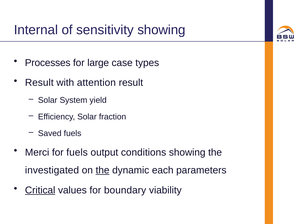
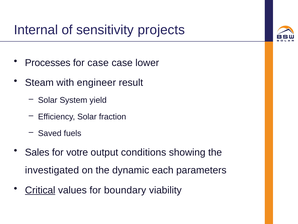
sensitivity showing: showing -> projects (161, 30)
for large: large -> case (98, 63)
types: types -> lower (147, 63)
Result: Result -> Steam (39, 82)
attention: attention -> engineer (96, 82)
Merci: Merci -> Sales (37, 152)
for fuels: fuels -> votre (77, 152)
the underline: present -> none (103, 170)
